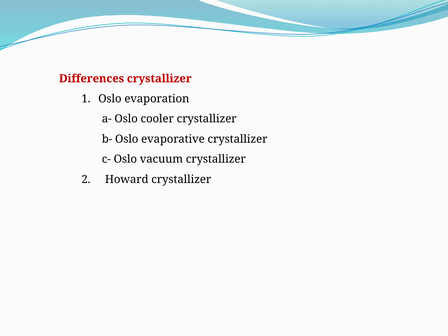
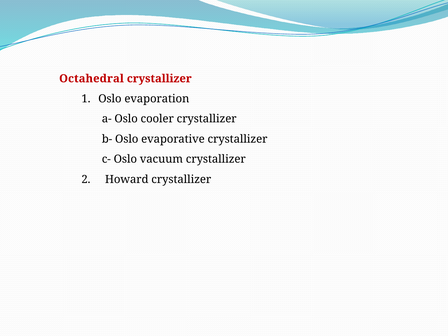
Differences: Differences -> Octahedral (91, 79)
